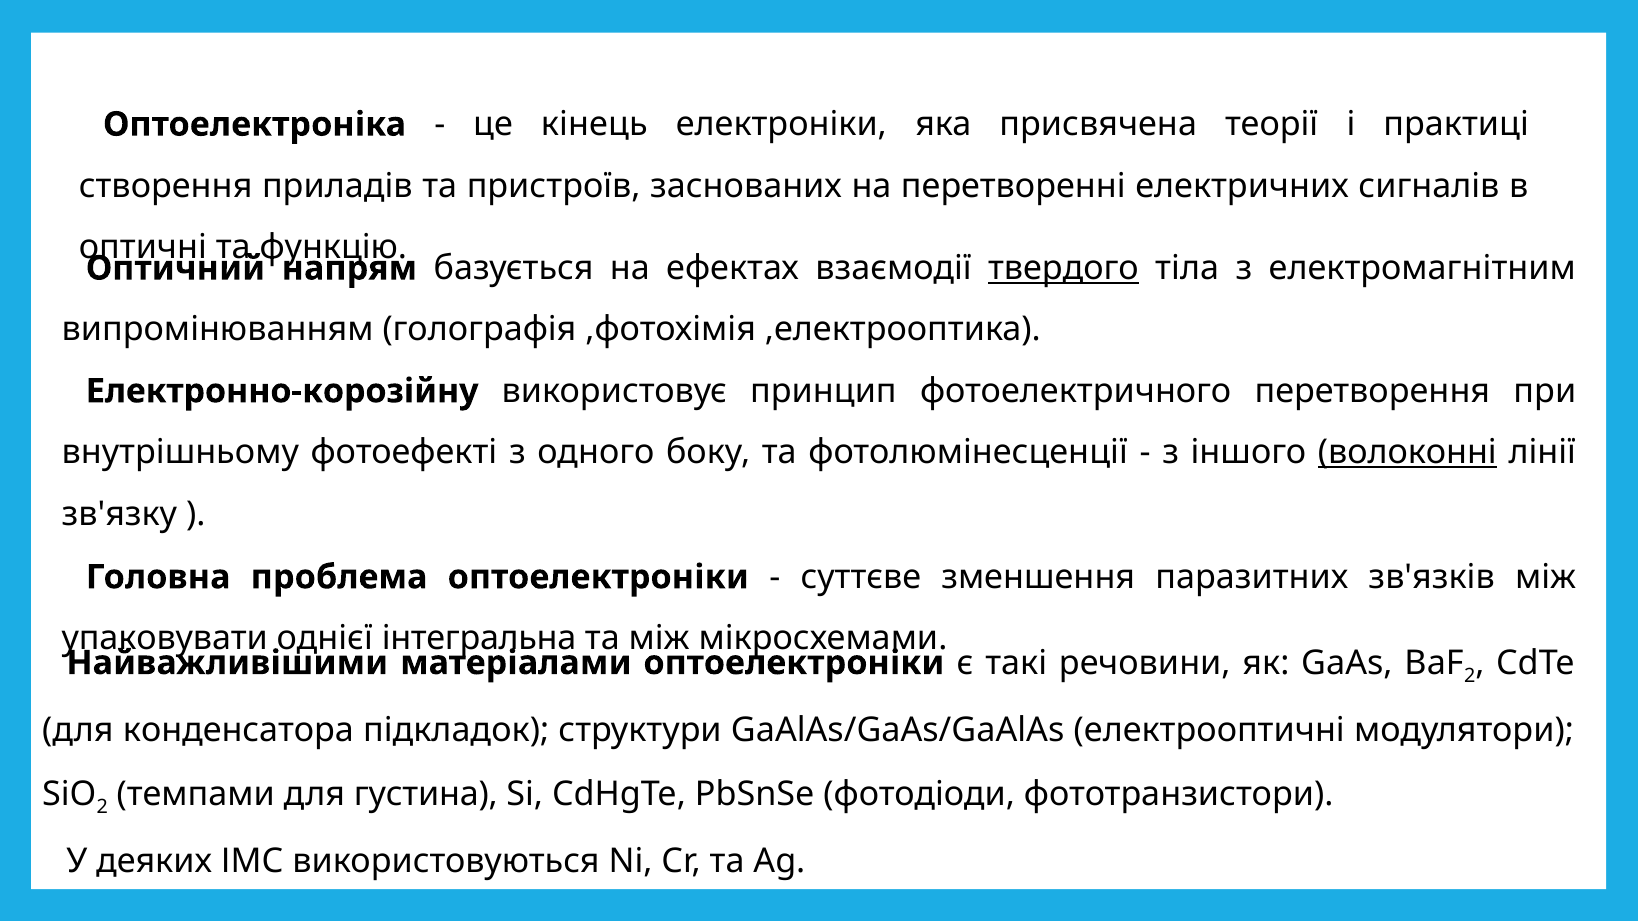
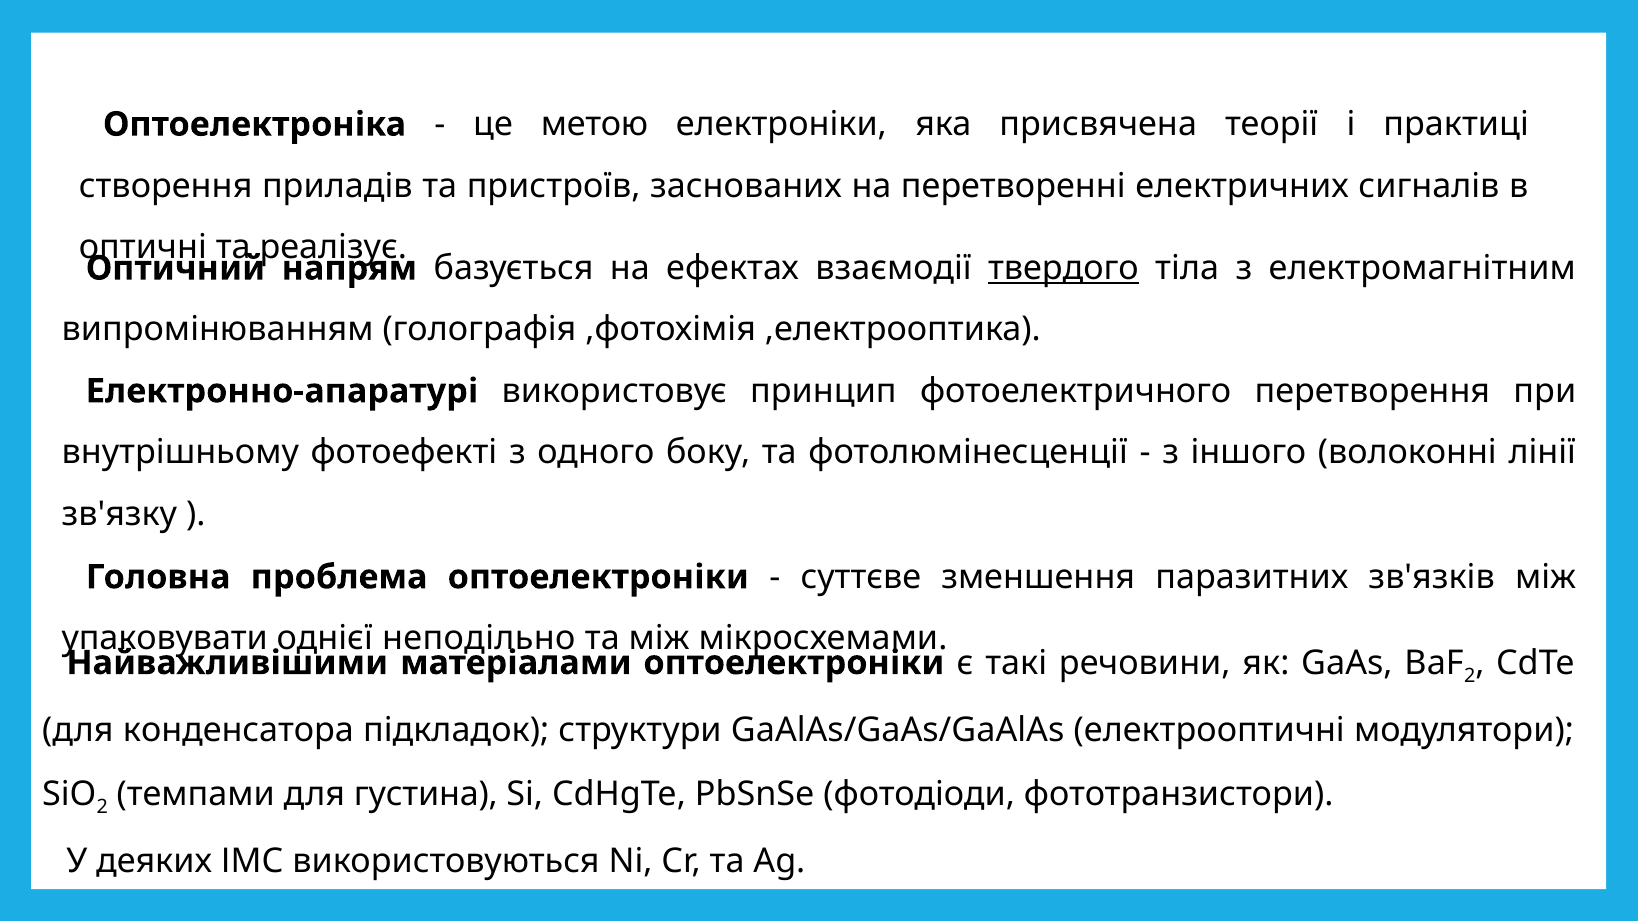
кінець: кінець -> метою (595, 124)
функцію: функцію -> реалізує (333, 247)
Електронно-корозійну: Електронно-корозійну -> Електронно-апаратурі (282, 391)
волоконні underline: present -> none (1407, 453)
інтегральна: інтегральна -> неподільно (479, 639)
